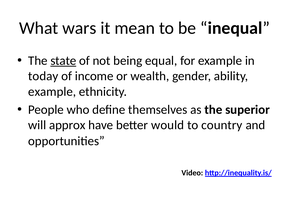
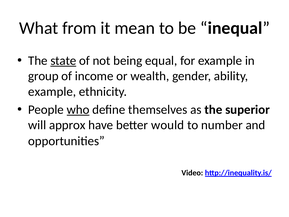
wars: wars -> from (79, 28)
today: today -> group (43, 76)
who underline: none -> present (78, 110)
country: country -> number (222, 125)
